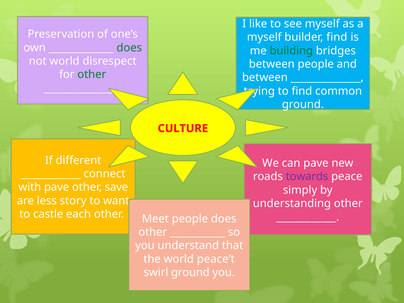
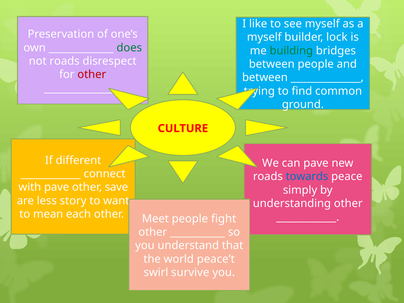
builder find: find -> lock (337, 37)
not world: world -> roads (65, 61)
other colour: green -> red (92, 75)
towards colour: purple -> blue (307, 177)
castle: castle -> mean (48, 214)
people does: does -> fight (224, 219)
swirl ground: ground -> survive (190, 273)
